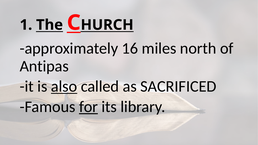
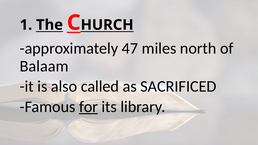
16: 16 -> 47 (130, 48)
Antipas: Antipas -> Balaam (44, 66)
also underline: present -> none (64, 87)
